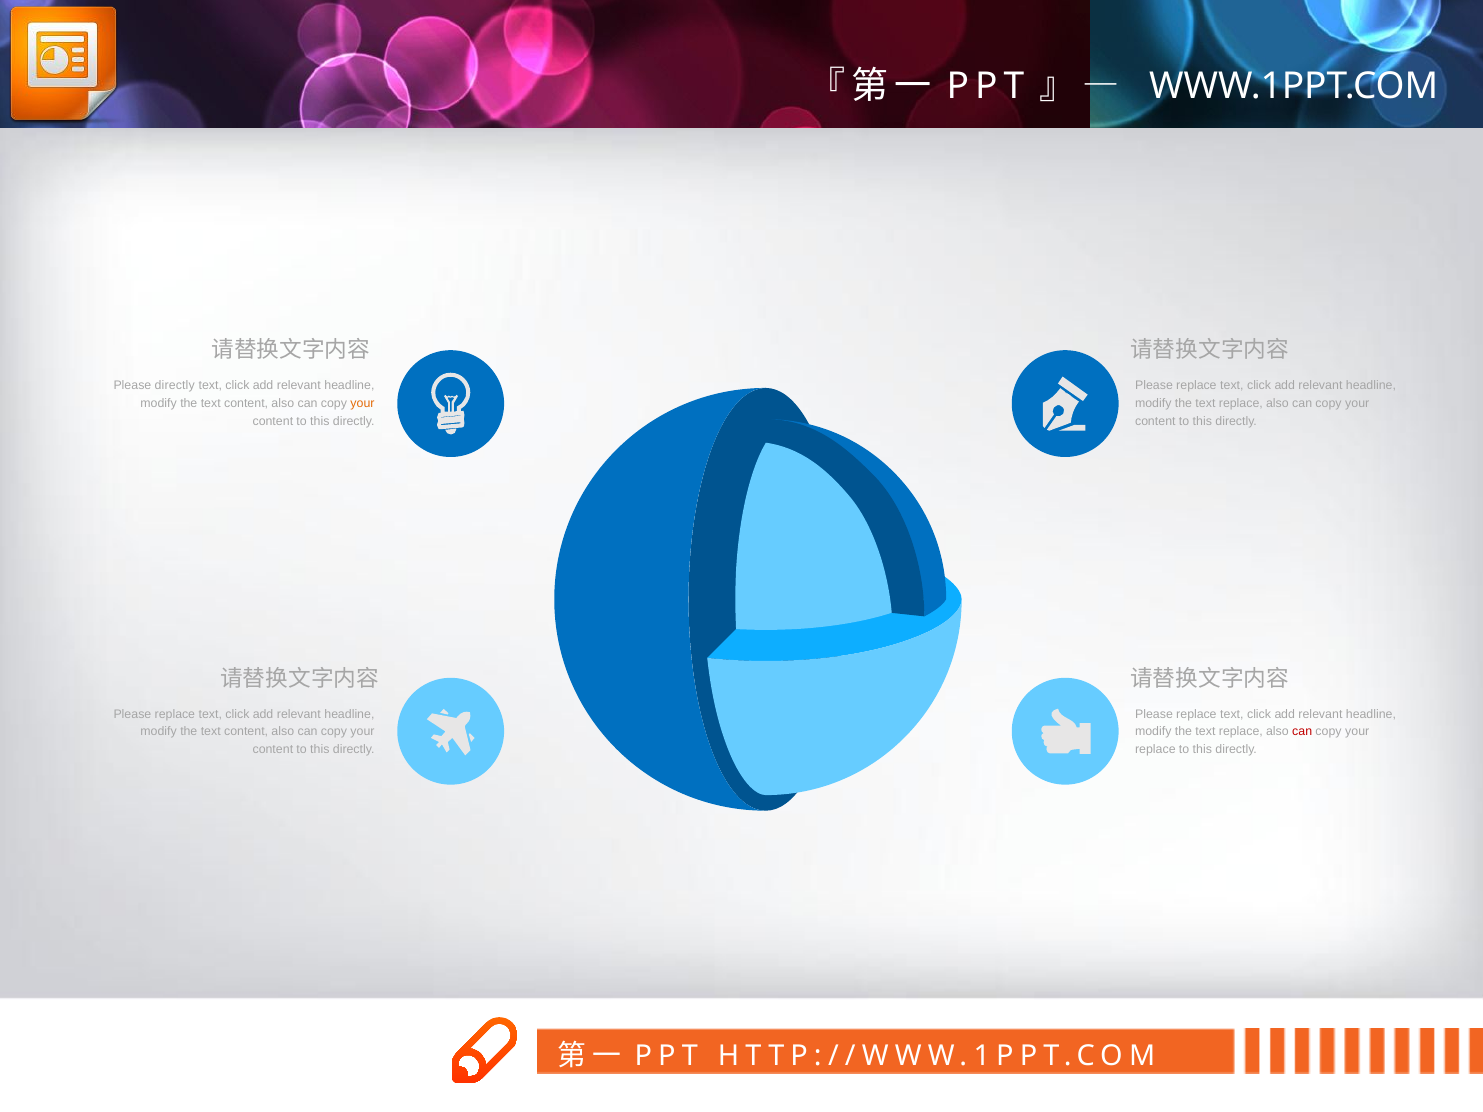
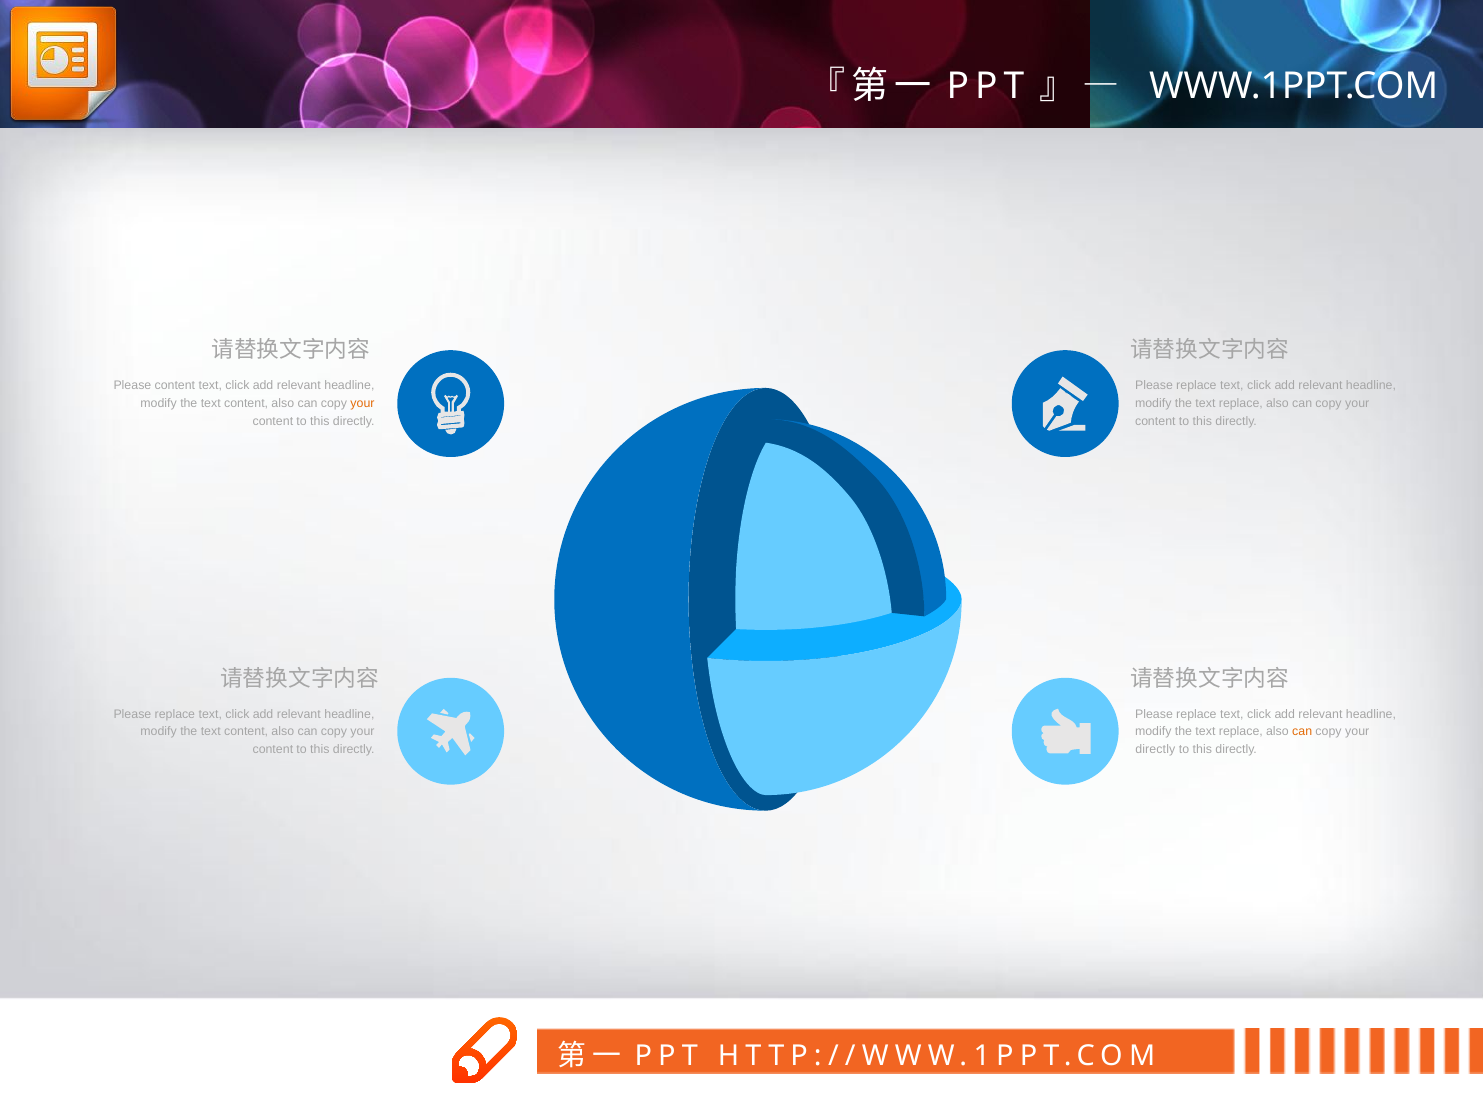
Please directly: directly -> content (175, 386)
can colour: red -> orange (1302, 732)
replace: replace -> directly (1155, 750)
